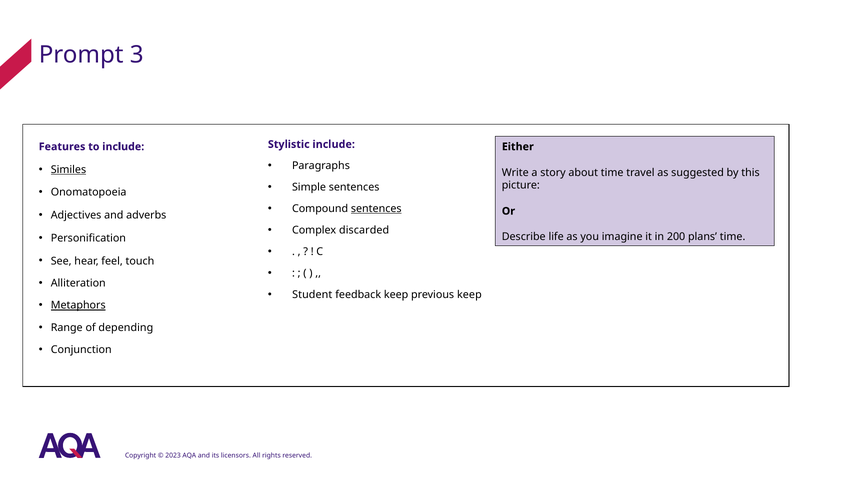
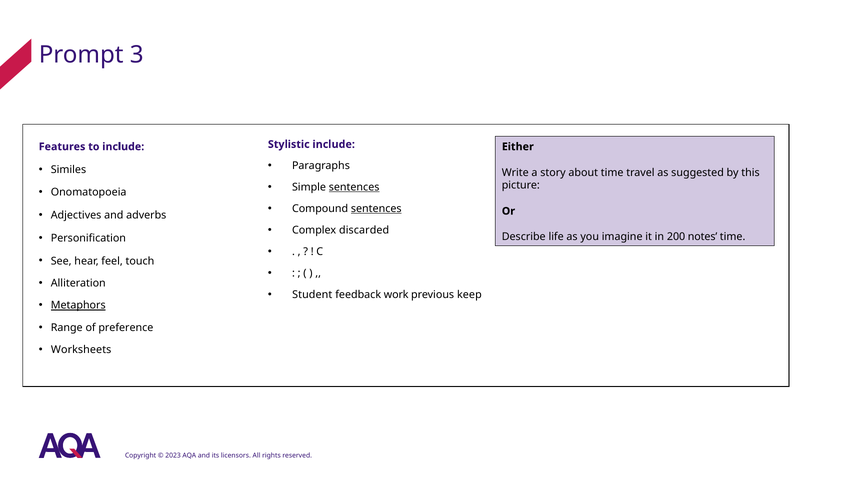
Similes underline: present -> none (68, 169)
sentences underline: none -> present (354, 187)
plans: plans -> notes (703, 237)
feedback keep: keep -> work (396, 294)
depending: depending -> preference (126, 327)
Conjunction: Conjunction -> Worksheets (81, 350)
